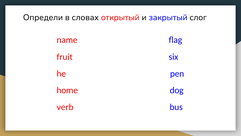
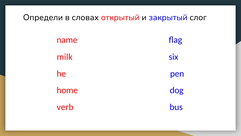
fruit: fruit -> milk (65, 57)
